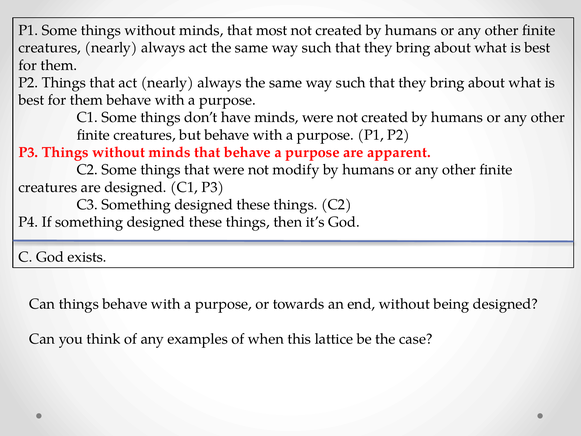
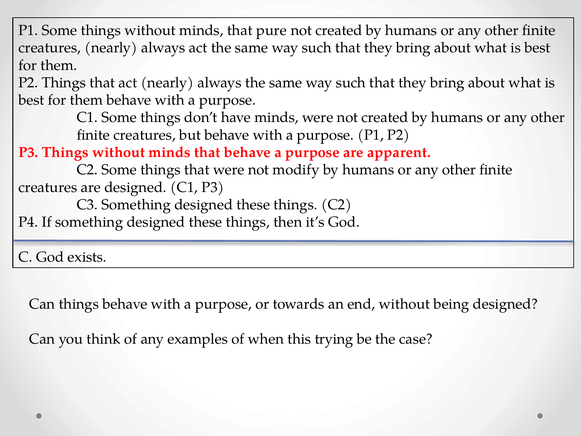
most: most -> pure (272, 30)
lattice: lattice -> trying (334, 339)
